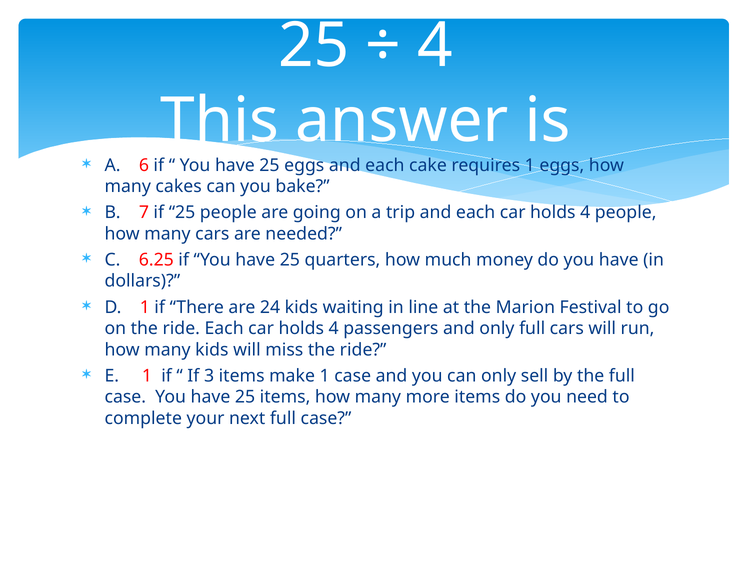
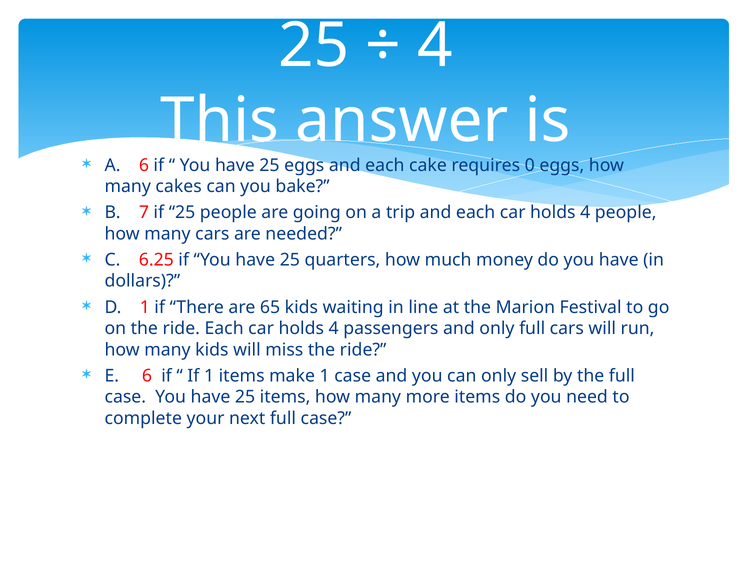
requires 1: 1 -> 0 (530, 165)
24: 24 -> 65 (270, 307)
E 1: 1 -> 6 (147, 375)
If 3: 3 -> 1 (209, 375)
